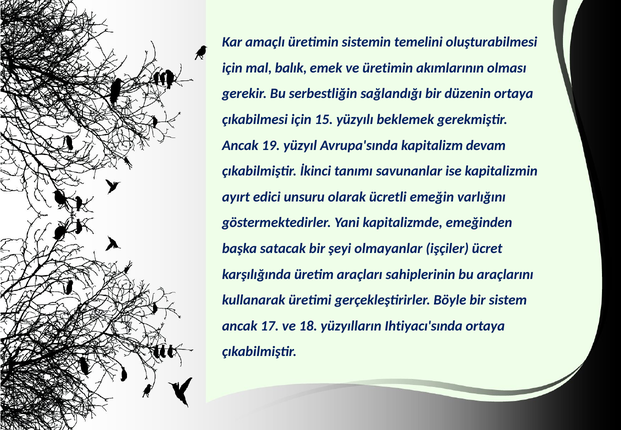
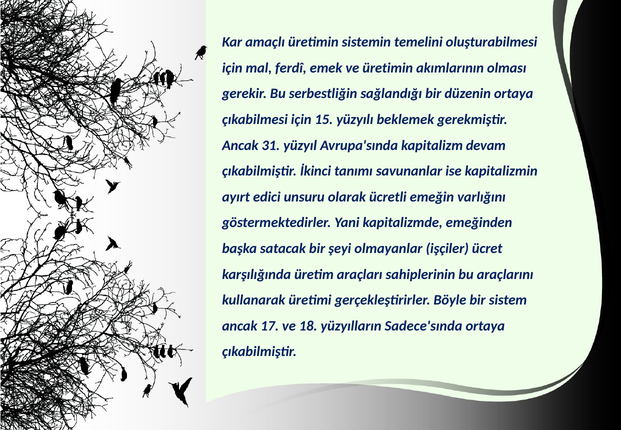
balık: balık -> ferdî (291, 68)
19: 19 -> 31 (271, 145)
Ihtiyacı'sında: Ihtiyacı'sında -> Sadece'sında (424, 326)
